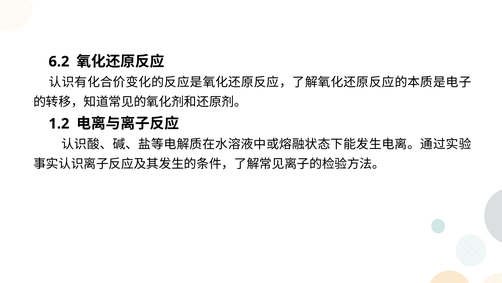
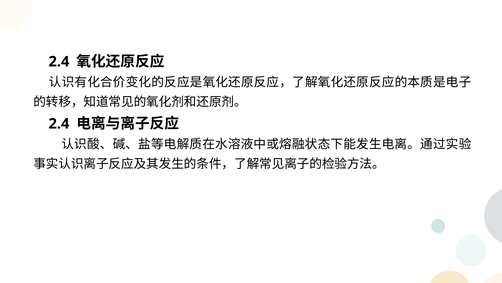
6.2: 6.2 -> 2.4 (59, 61)
1.2: 1.2 -> 2.4 (59, 123)
